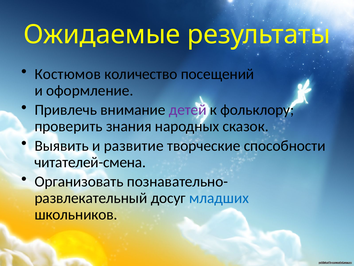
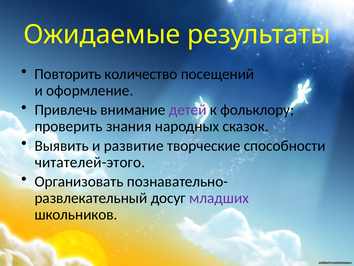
Костюмов: Костюмов -> Повторить (68, 74)
читателей-смена: читателей-смена -> читателей-этого (90, 162)
младших colour: blue -> purple (219, 198)
